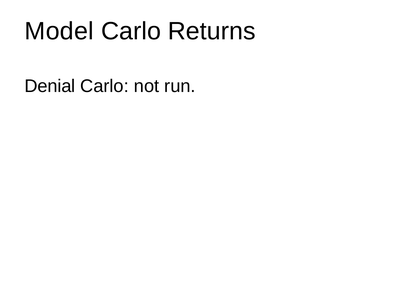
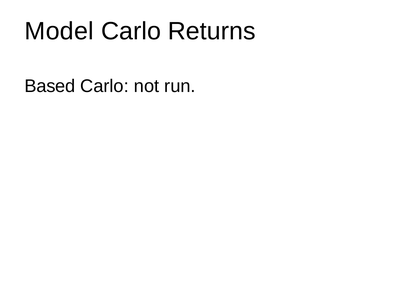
Denial: Denial -> Based (50, 86)
